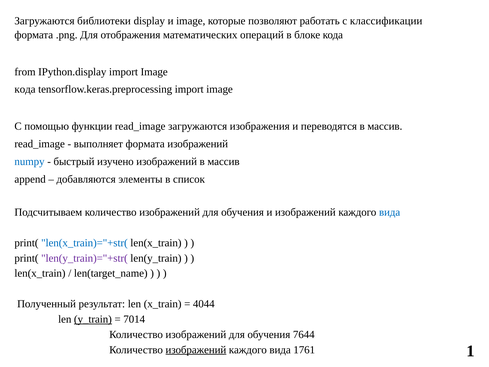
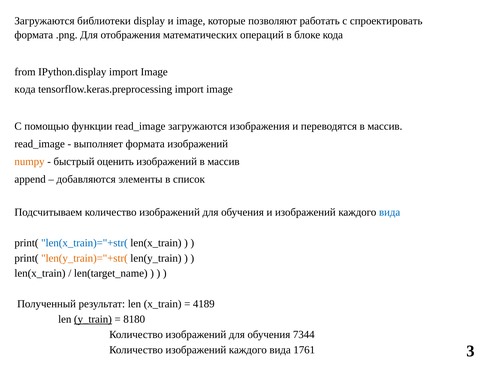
классификации: классификации -> спроектировать (386, 21)
numpy colour: blue -> orange (30, 161)
изучено: изучено -> оценить (115, 161)
len(y_train)="+str( colour: purple -> orange (84, 258)
4044: 4044 -> 4189 (204, 304)
7014: 7014 -> 8180 (134, 319)
7644: 7644 -> 7344 (304, 334)
изображений underline: present -> none (196, 350)
1: 1 -> 3 (470, 351)
